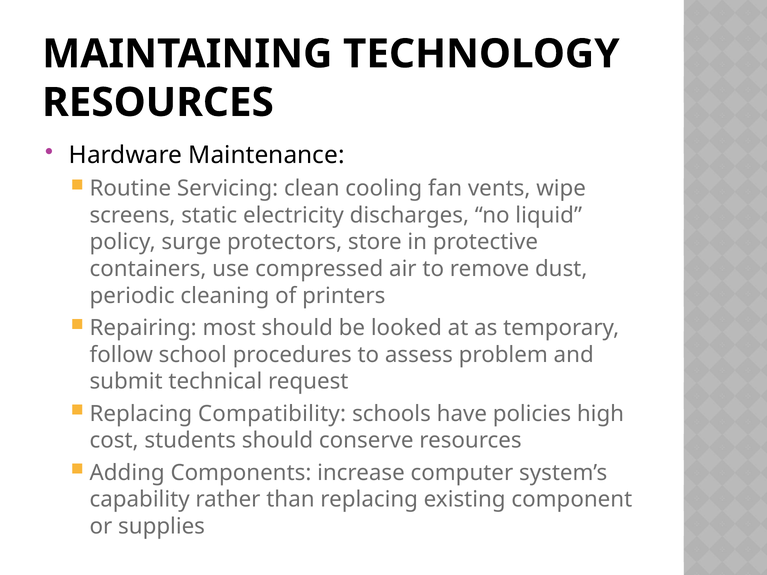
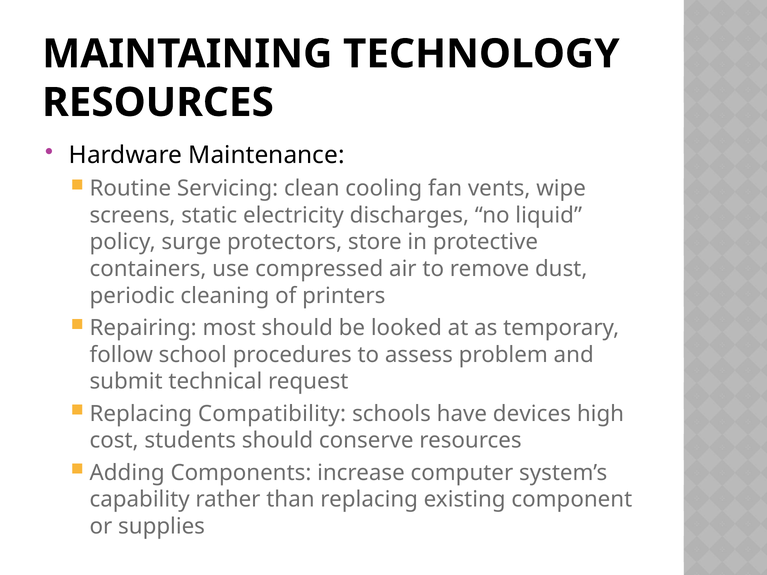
policies: policies -> devices (532, 414)
